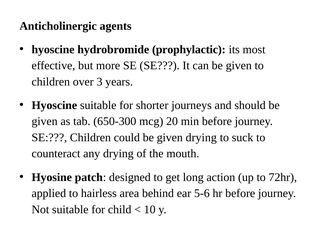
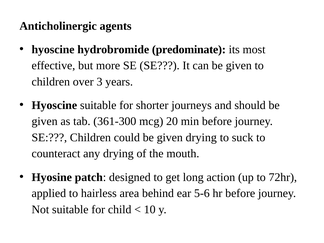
prophylactic: prophylactic -> predominate (189, 49)
650-300: 650-300 -> 361-300 (115, 121)
